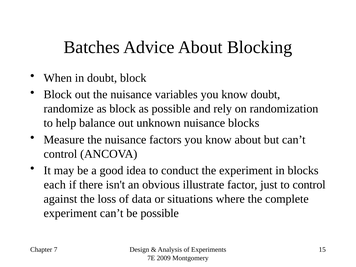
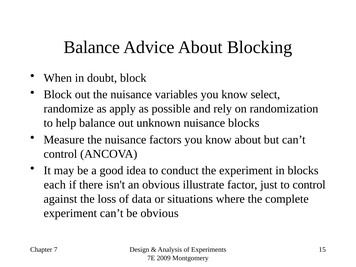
Batches: Batches -> Balance (92, 47)
know doubt: doubt -> select (265, 95)
as block: block -> apply (123, 109)
be possible: possible -> obvious (160, 213)
